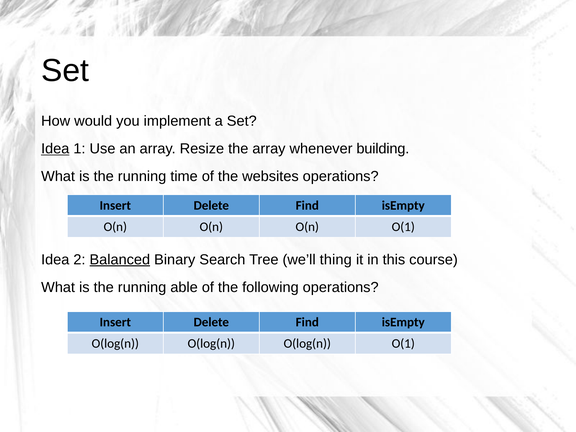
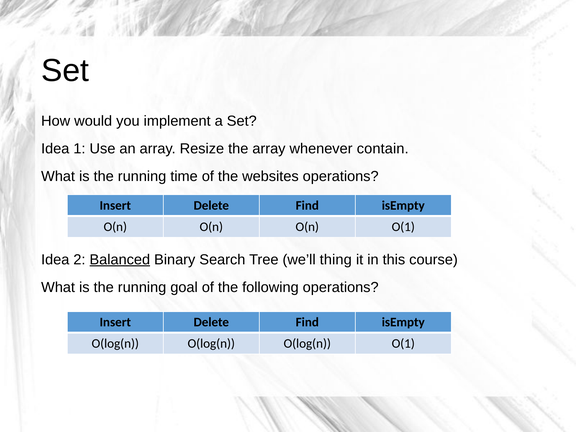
Idea underline: present -> none (55, 149)
building: building -> contain (383, 149)
able: able -> goal (184, 287)
